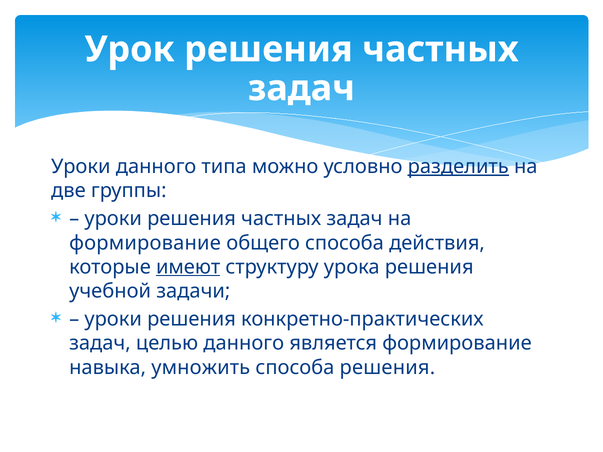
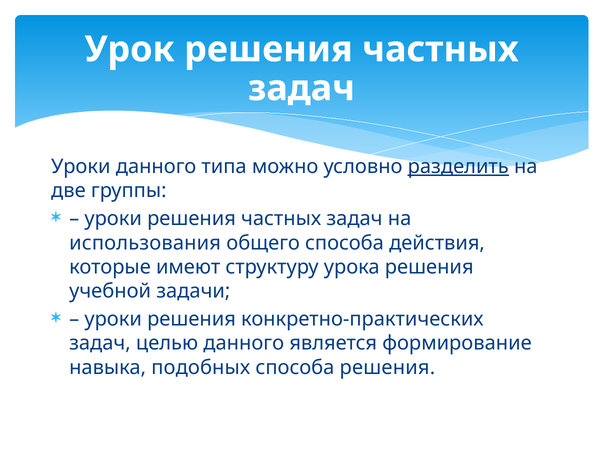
формирование: формирование -> использования (145, 243)
имеют underline: present -> none (188, 267)
умножить: умножить -> подобных (201, 368)
